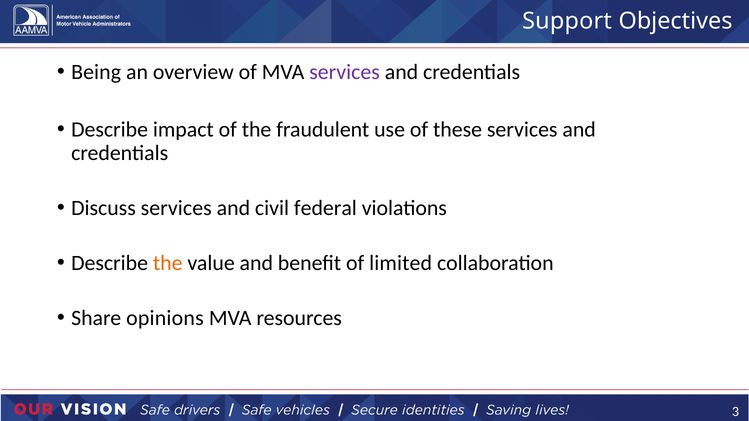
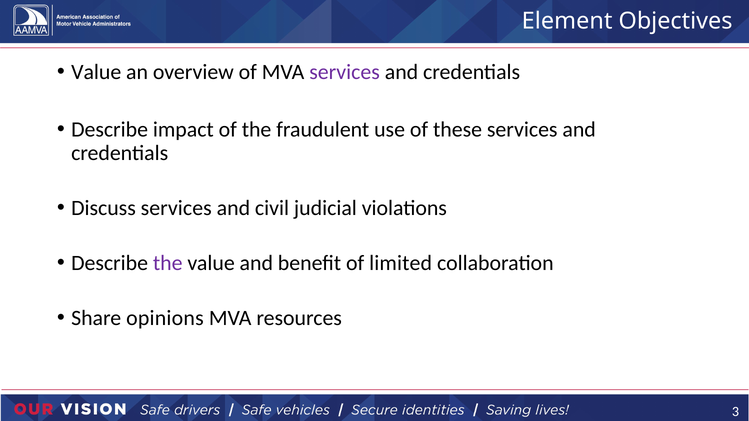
Support: Support -> Element (567, 21)
Being: Being -> Value (96, 72)
federal: federal -> judicial (325, 208)
the colour: orange -> purple (168, 263)
